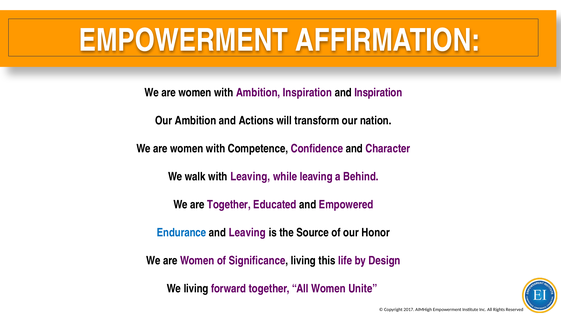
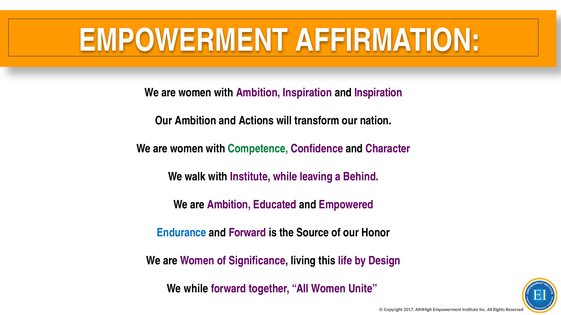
Competence colour: black -> green (258, 149)
with Leaving: Leaving -> Institute (250, 177)
are Together: Together -> Ambition (229, 205)
and Leaving: Leaving -> Forward (247, 233)
We living: living -> while (196, 289)
